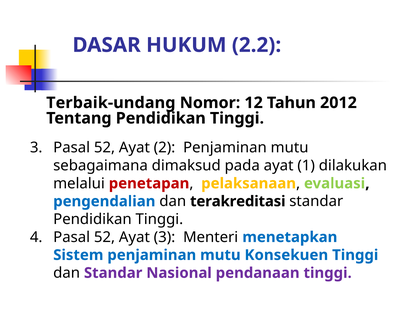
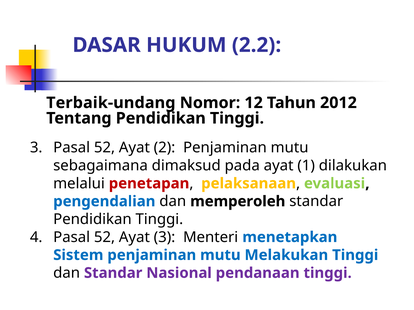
terakreditasi: terakreditasi -> memperoleh (238, 202)
Konsekuen: Konsekuen -> Melakukan (286, 255)
